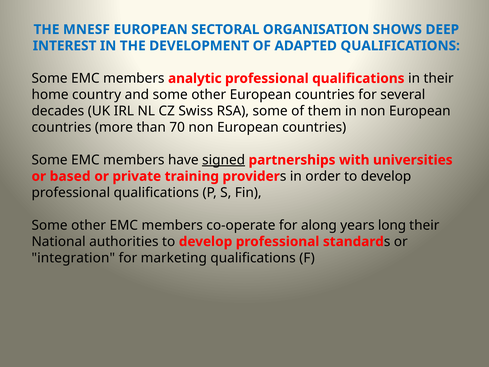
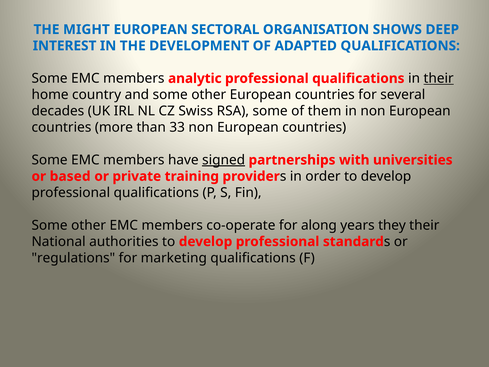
MNESF: MNESF -> MIGHT (86, 29)
their underline: none -> present (439, 78)
70: 70 -> 33 (177, 127)
long: long -> they (392, 225)
integration: integration -> regulations (73, 258)
